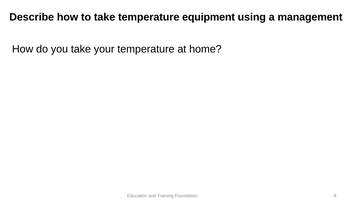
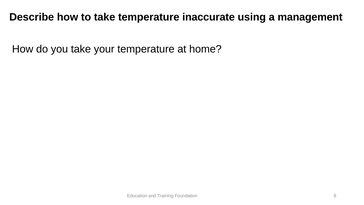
equipment: equipment -> inaccurate (209, 17)
